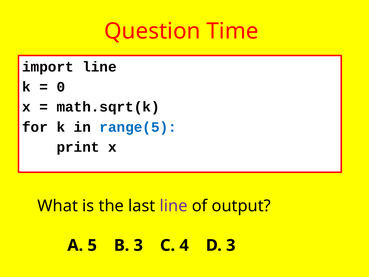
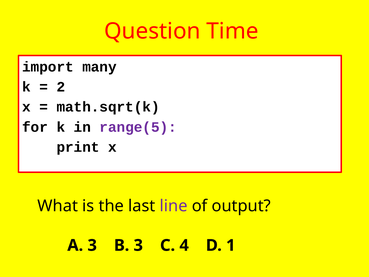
import line: line -> many (99, 67)
0: 0 -> 2 (61, 87)
range(5 colour: blue -> purple (138, 127)
A 5: 5 -> 3 (92, 245)
D 3: 3 -> 1 (231, 245)
